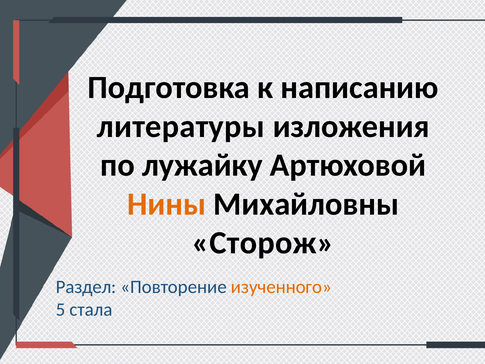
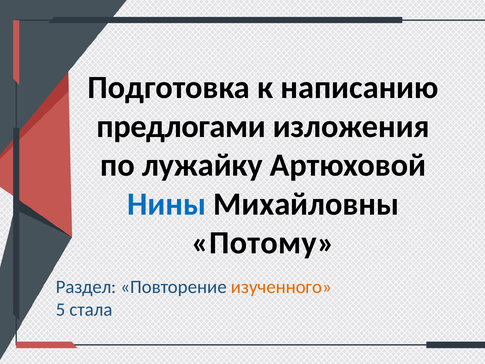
литературы: литературы -> предлогами (181, 126)
Нины colour: orange -> blue (167, 204)
Сторож: Сторож -> Потому (263, 243)
